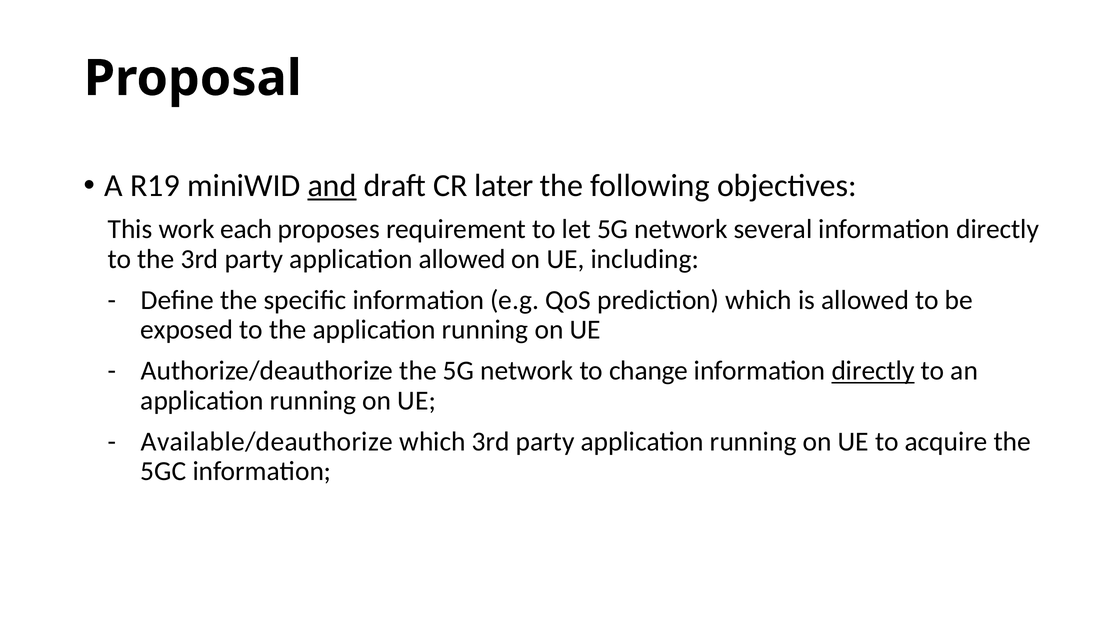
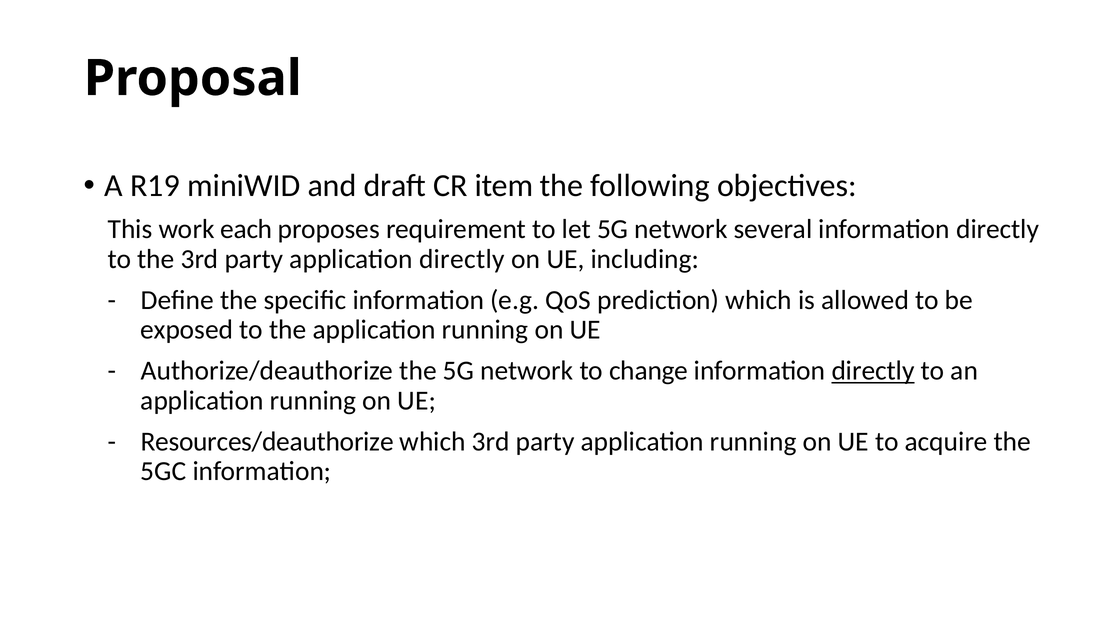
and underline: present -> none (332, 186)
later: later -> item (504, 186)
application allowed: allowed -> directly (462, 259)
Available/deauthorize: Available/deauthorize -> Resources/deauthorize (267, 442)
